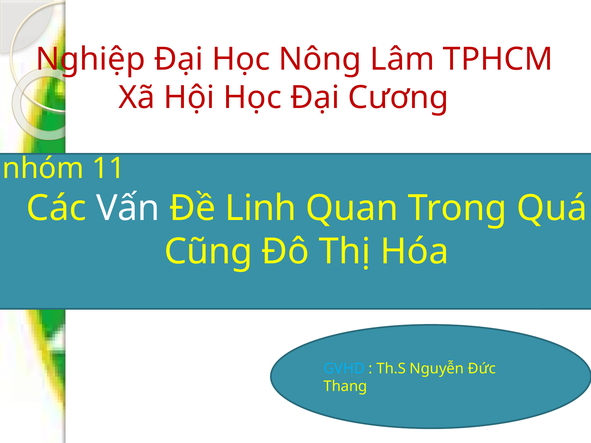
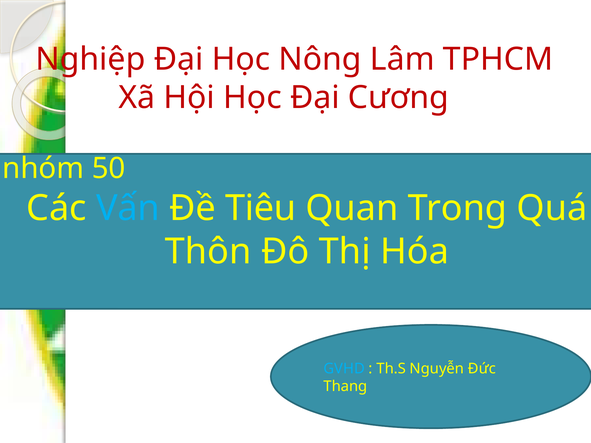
11: 11 -> 50 (109, 169)
Vấn colour: white -> light blue (128, 208)
Linh: Linh -> Tiêu (261, 208)
Cũng: Cũng -> Thôn (208, 252)
